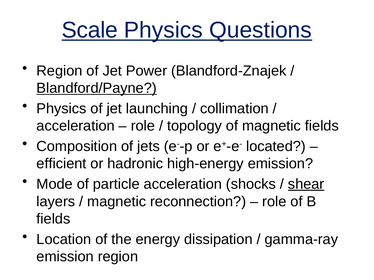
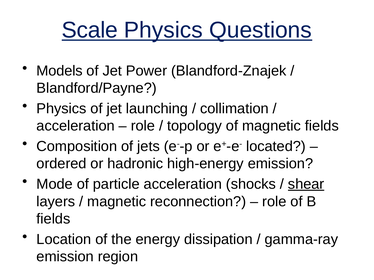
Region: Region -> Models (60, 71)
Blandford/Payne underline: present -> none (97, 88)
efficient: efficient -> ordered (61, 164)
